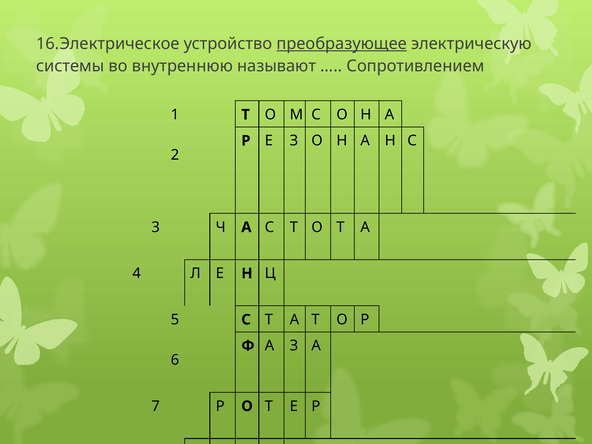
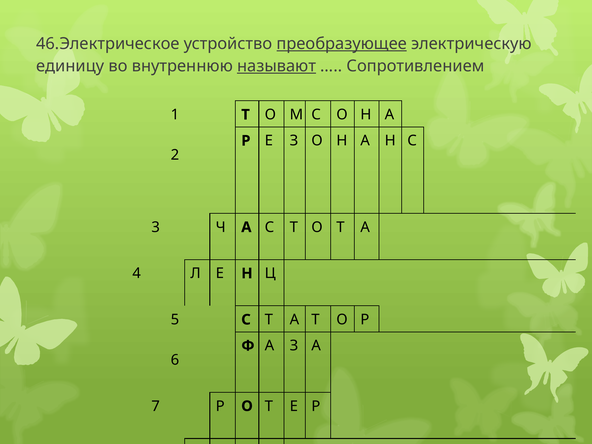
16.Электрическое: 16.Электрическое -> 46.Электрическое (108, 44)
системы: системы -> единицу (70, 66)
называют underline: none -> present (277, 66)
